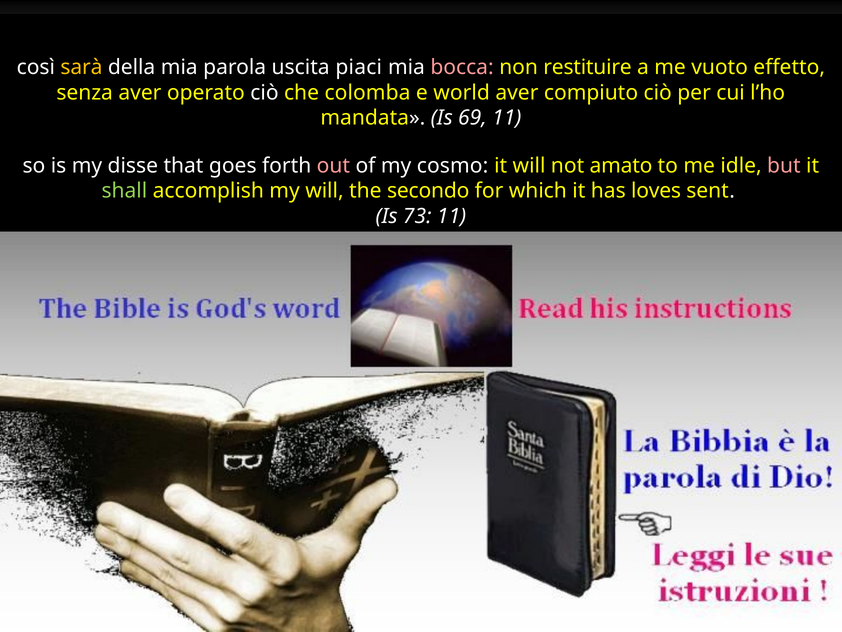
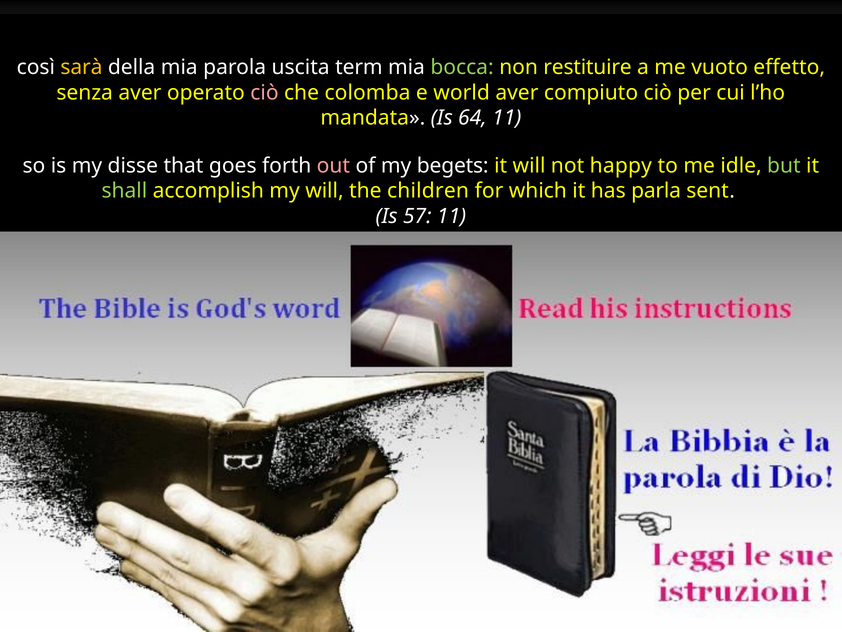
piaci: piaci -> term (359, 67)
bocca colour: pink -> light green (462, 67)
ciò colour: white -> pink (264, 93)
69: 69 -> 64 (472, 118)
cosmo: cosmo -> begets (453, 166)
amato: amato -> happy (621, 166)
but colour: pink -> light green (784, 166)
secondo: secondo -> children (428, 191)
loves: loves -> parla (656, 191)
73: 73 -> 57 (417, 216)
